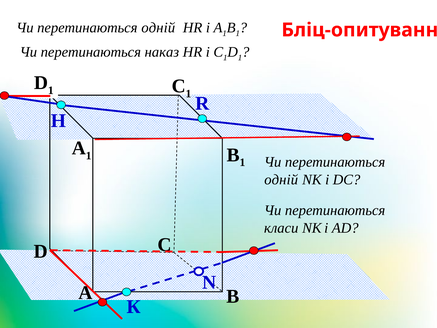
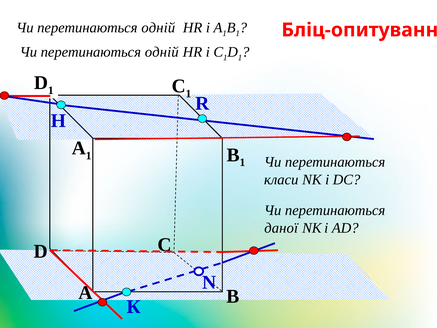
наказ: наказ -> одній (162, 52)
одній: одній -> класи (281, 180)
класи: класи -> даної (281, 228)
